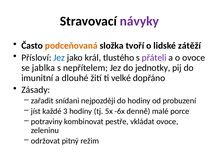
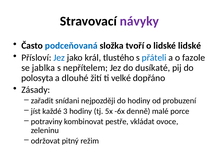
podceňovaná colour: orange -> blue (71, 46)
lidské zátěží: zátěží -> lidské (190, 46)
přáteli colour: purple -> blue (154, 58)
o ovoce: ovoce -> fazole (194, 58)
jednotky: jednotky -> dusíkaté (153, 68)
imunitní: imunitní -> polosyta (37, 78)
